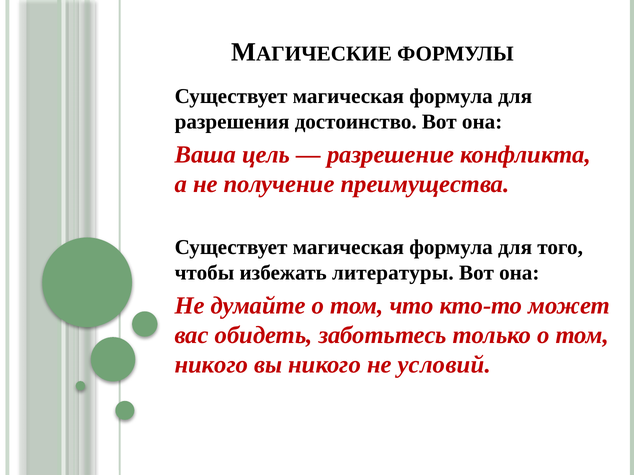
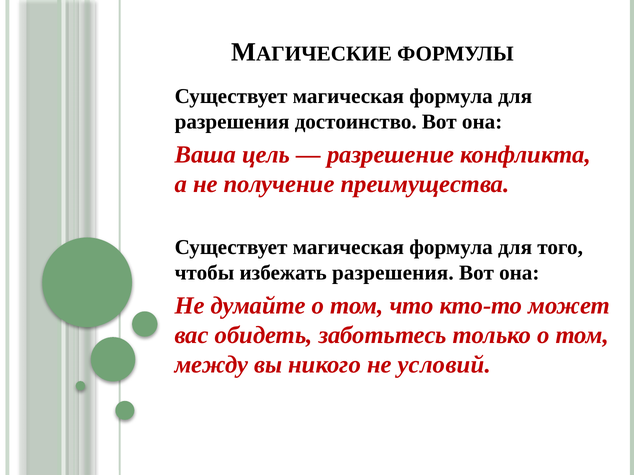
избежать литературы: литературы -> разрешения (393, 273)
никого: никого -> между (211, 365)
